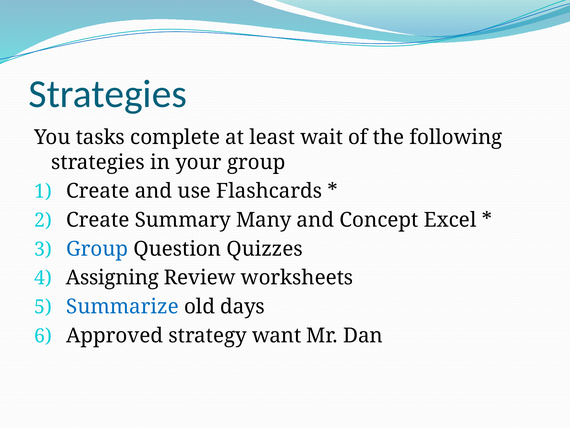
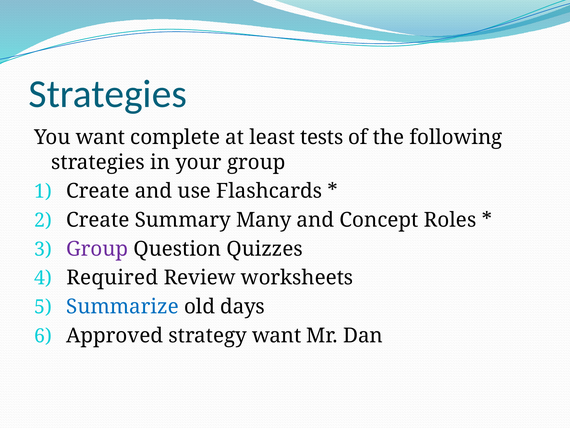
You tasks: tasks -> want (100, 137)
wait: wait -> tests (322, 137)
Excel: Excel -> Roles (450, 220)
Group colour: blue -> purple (97, 249)
Assigning: Assigning -> Required (112, 277)
